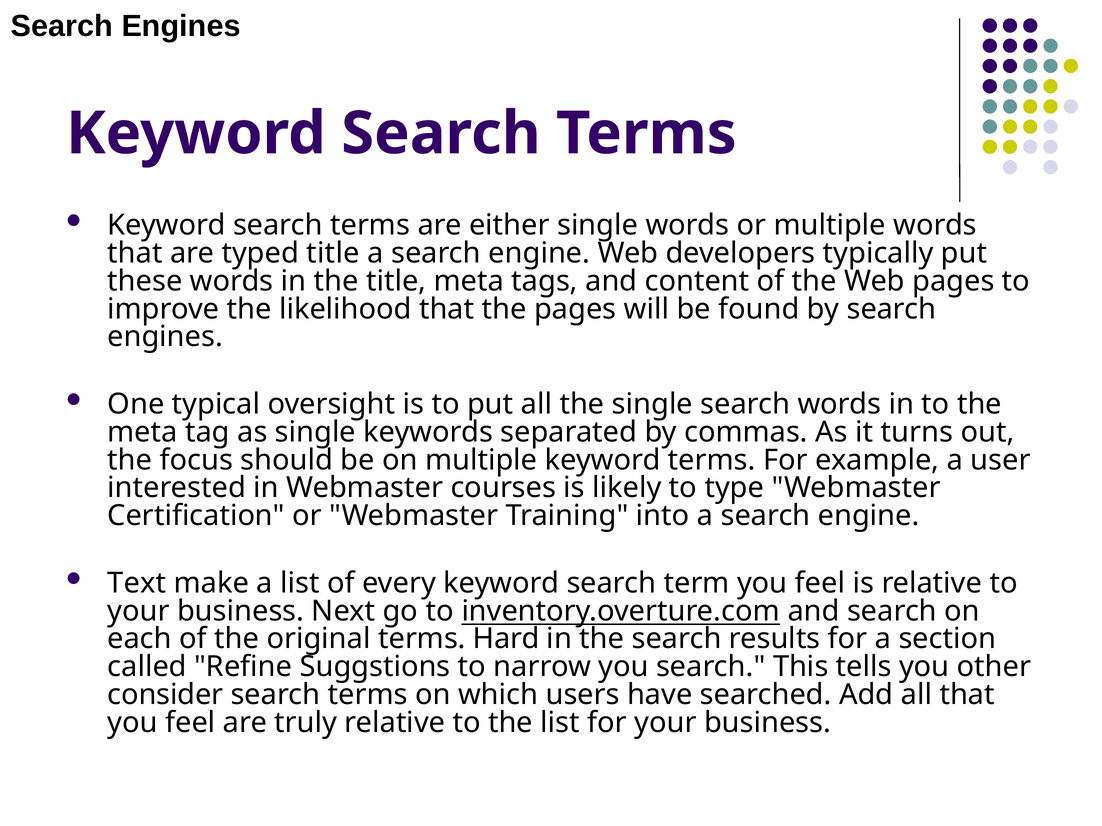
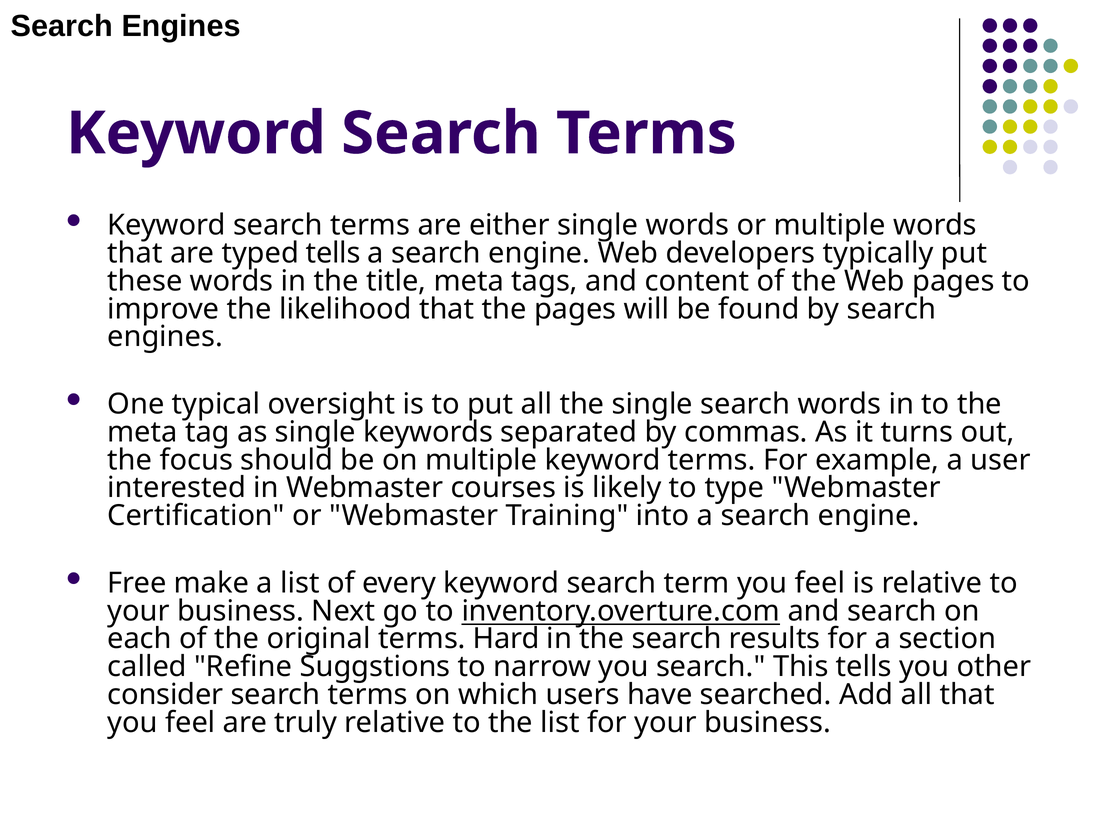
typed title: title -> tells (333, 253)
Text: Text -> Free (137, 583)
